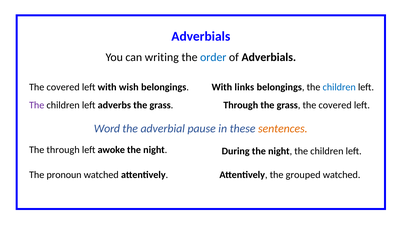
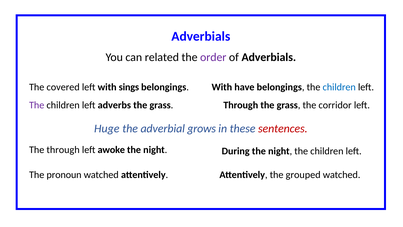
writing: writing -> related (162, 57)
order colour: blue -> purple (213, 57)
wish: wish -> sings (129, 87)
links: links -> have (244, 87)
grass the covered: covered -> corridor (335, 105)
Word: Word -> Huge (107, 128)
pause: pause -> grows (202, 128)
sentences colour: orange -> red (283, 128)
